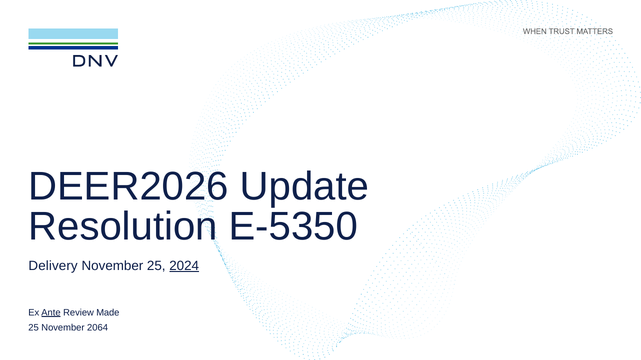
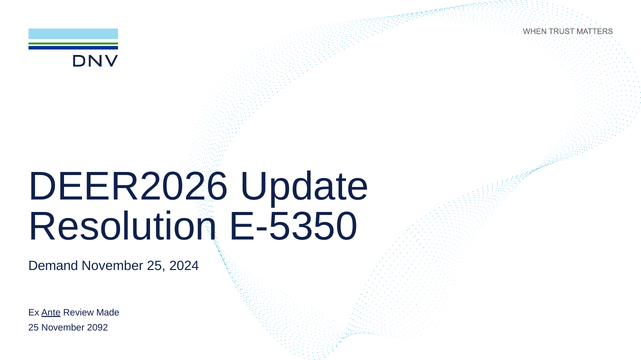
Delivery: Delivery -> Demand (53, 266)
2024 underline: present -> none (184, 266)
2064: 2064 -> 2092 (98, 328)
